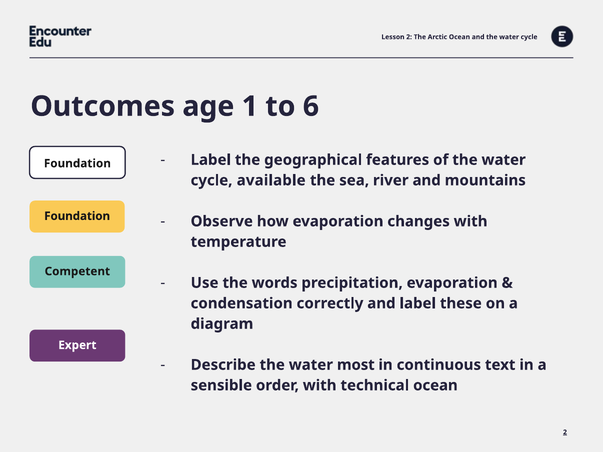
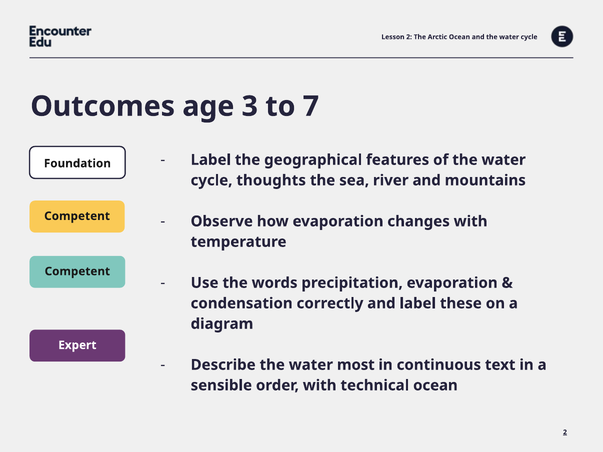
1: 1 -> 3 (250, 106)
6: 6 -> 7 (311, 106)
available: available -> thoughts (271, 180)
Foundation: Foundation -> Competent (77, 216)
